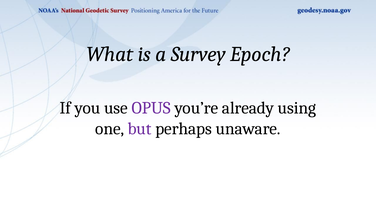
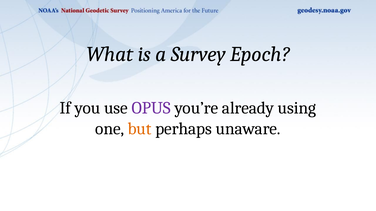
but colour: purple -> orange (140, 129)
